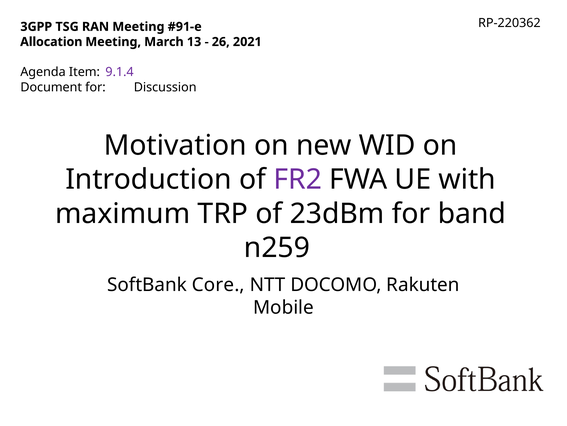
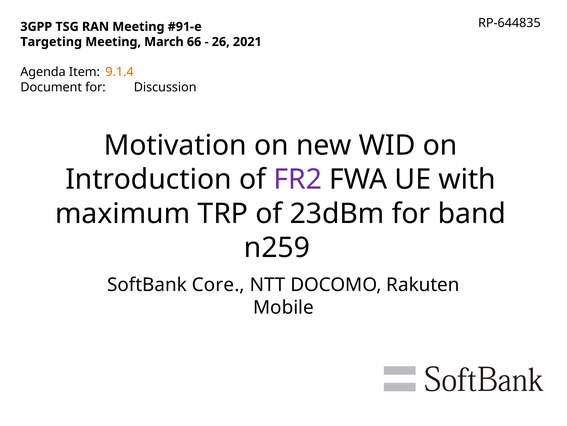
RP-220362: RP-220362 -> RP-644835 (509, 23)
Allocation: Allocation -> Targeting (51, 42)
13: 13 -> 66 (194, 42)
9.1.4 colour: purple -> orange (120, 72)
